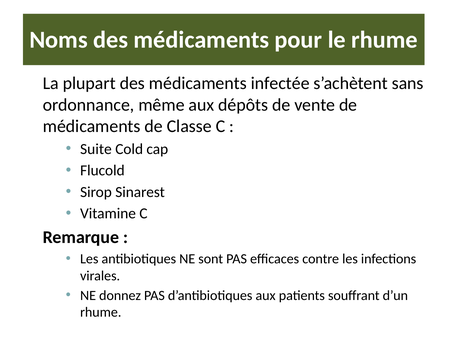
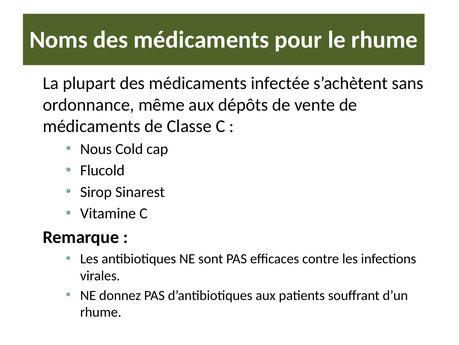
Suite: Suite -> Nous (96, 149)
